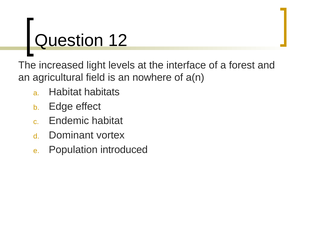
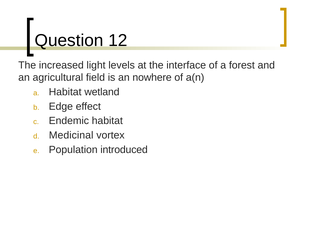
habitats: habitats -> wetland (102, 92)
Dominant: Dominant -> Medicinal (71, 136)
